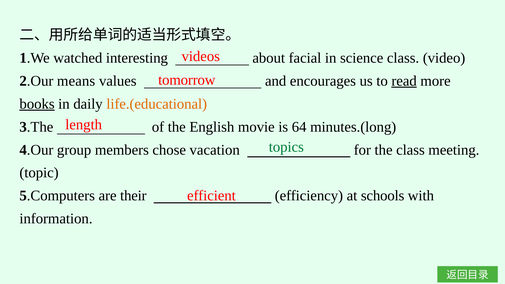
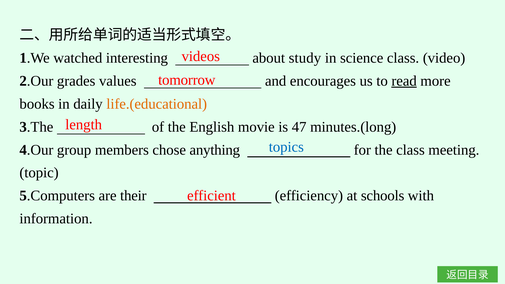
facial: facial -> study (305, 58)
means: means -> grades (76, 81)
books underline: present -> none (37, 104)
64: 64 -> 47 (299, 127)
topics colour: green -> blue (286, 147)
vacation: vacation -> anything (215, 150)
